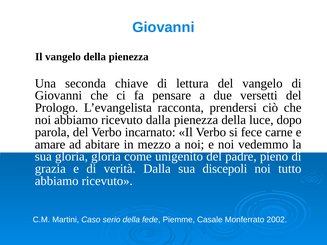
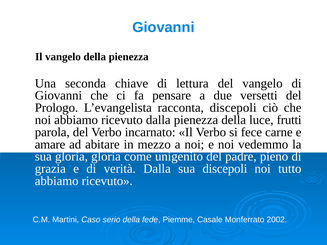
racconta prendersi: prendersi -> discepoli (233, 108)
dopo: dopo -> frutti (289, 120)
